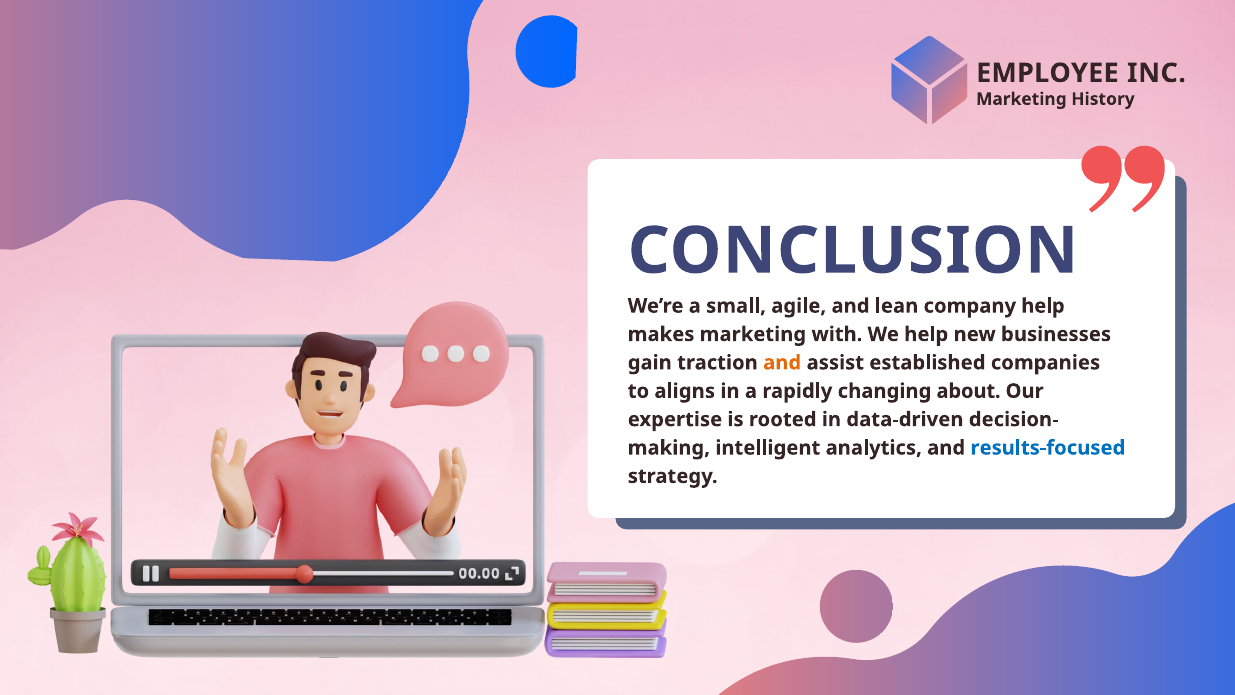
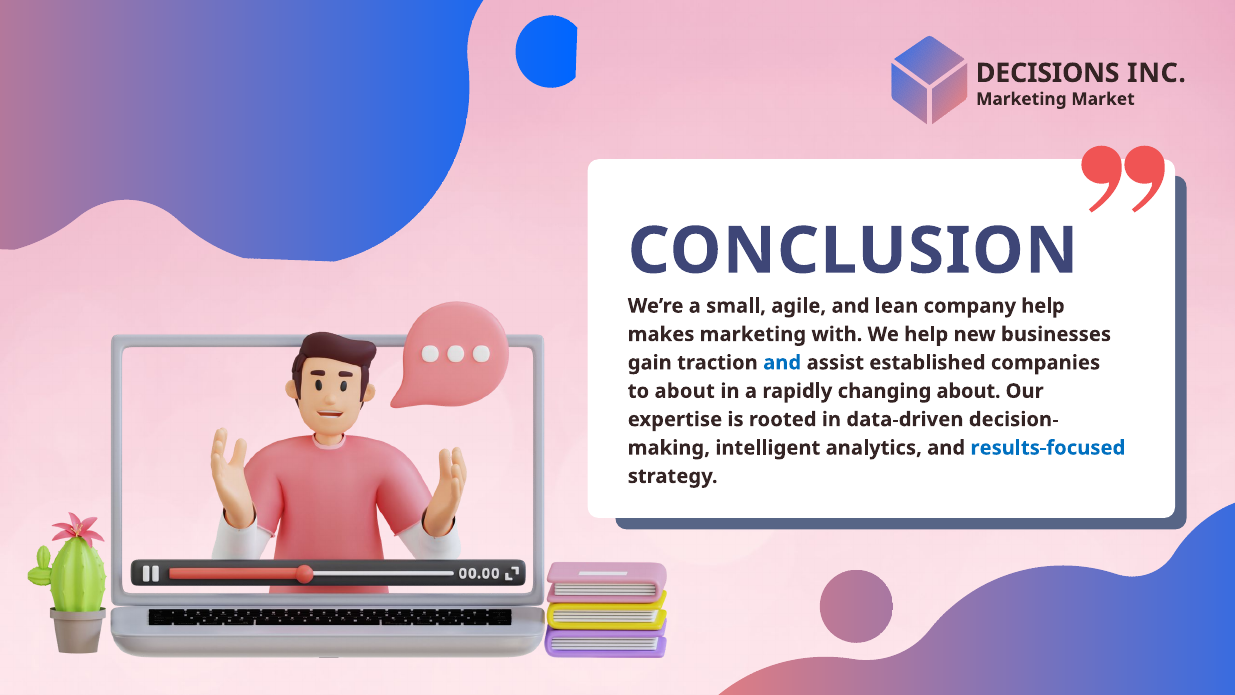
EMPLOYEE: EMPLOYEE -> DECISIONS (1048, 73)
History: History -> Market (1103, 99)
and colour: orange -> blue (782, 363)
to aligns: aligns -> about (685, 391)
